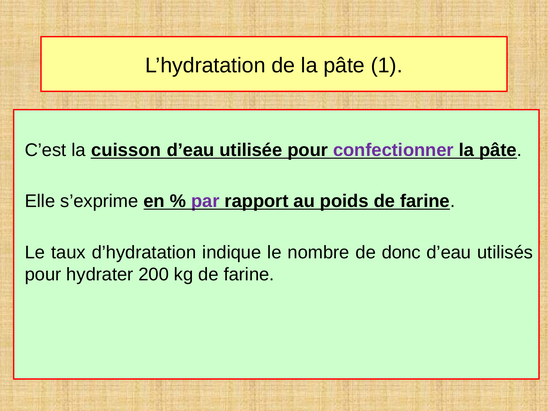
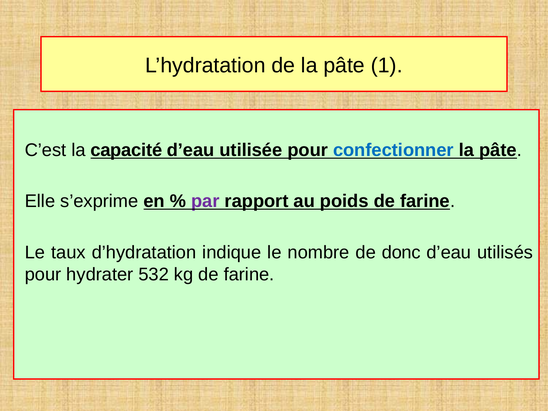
cuisson: cuisson -> capacité (126, 150)
confectionner colour: purple -> blue (393, 150)
200: 200 -> 532 (154, 274)
